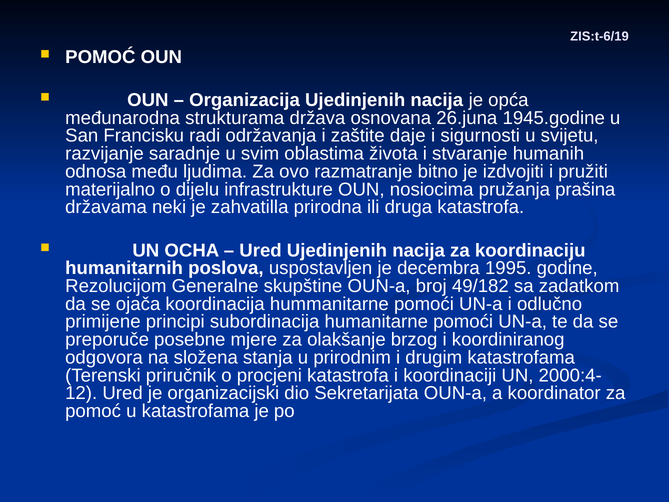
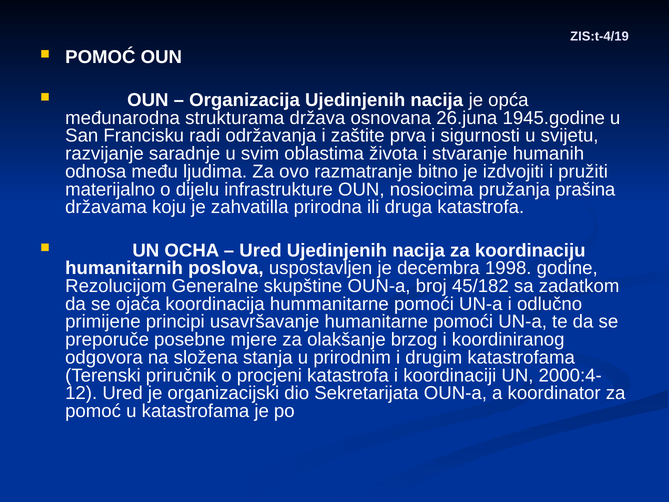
ZIS:t-6/19: ZIS:t-6/19 -> ZIS:t-4/19 (599, 36)
daje: daje -> prva (408, 136)
neki: neki -> koju (169, 207)
1995: 1995 -> 1998 (508, 268)
49/182: 49/182 -> 45/182 (480, 286)
subordinacija: subordinacija -> usavršavanje (265, 322)
